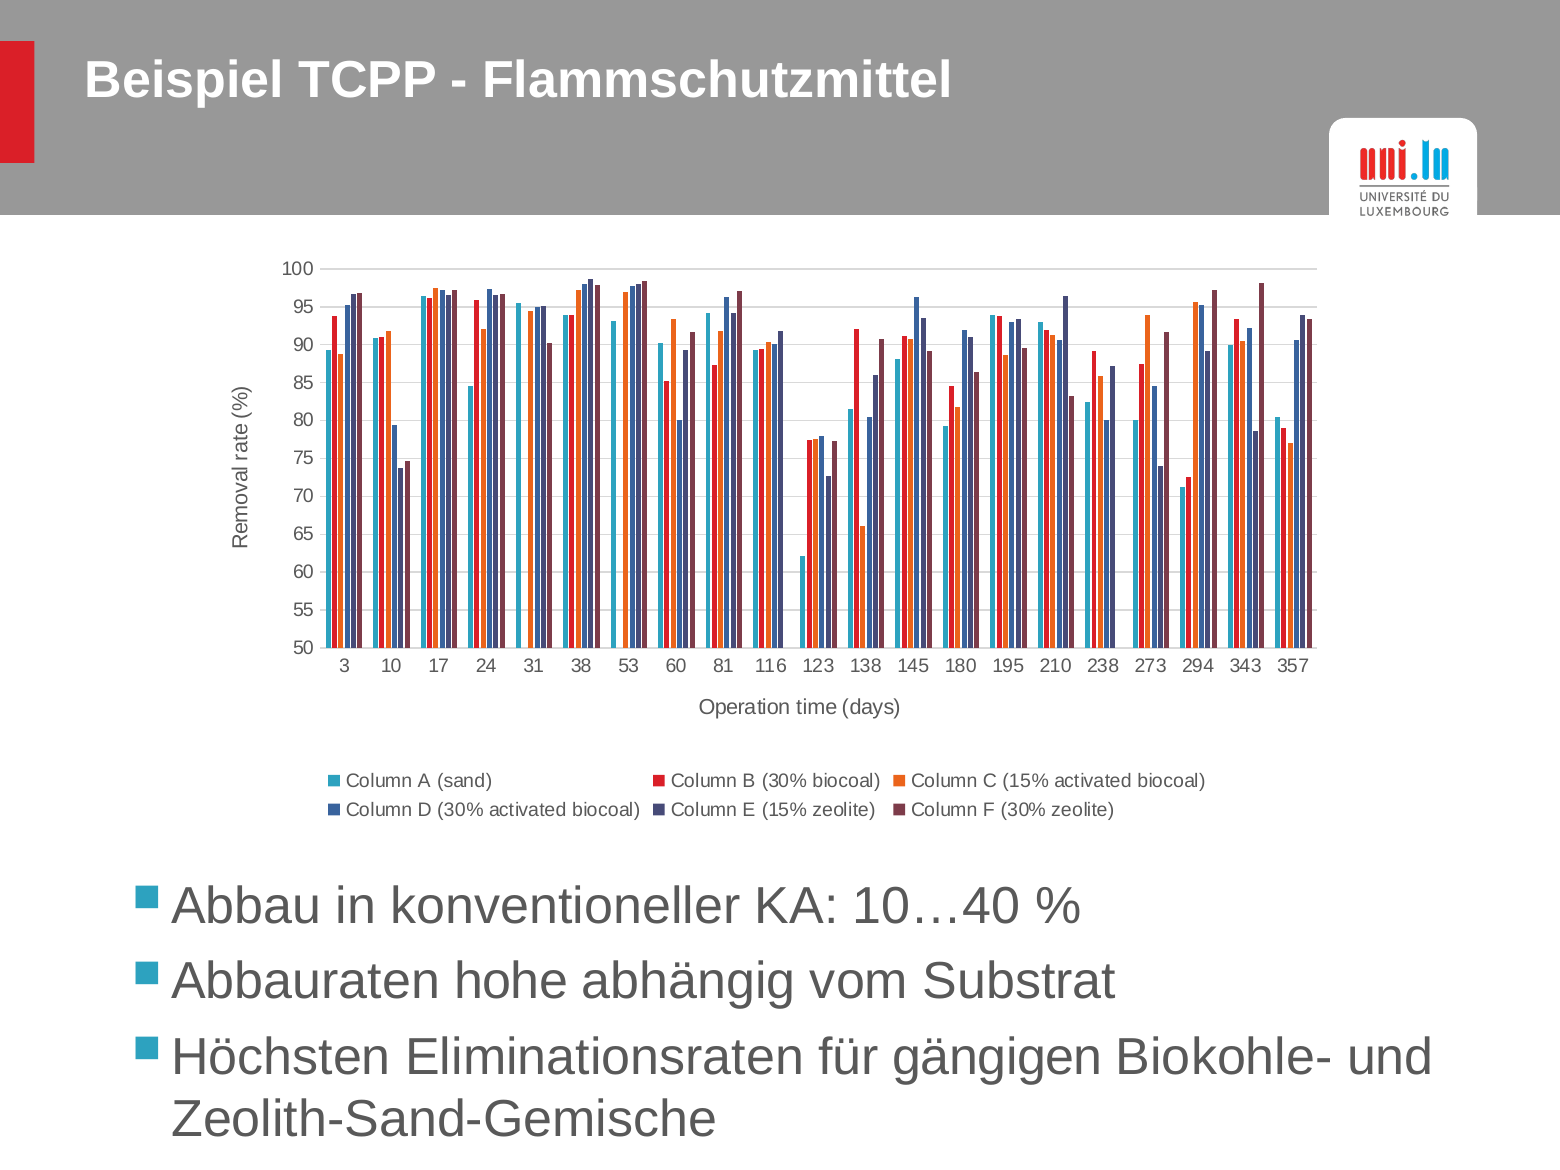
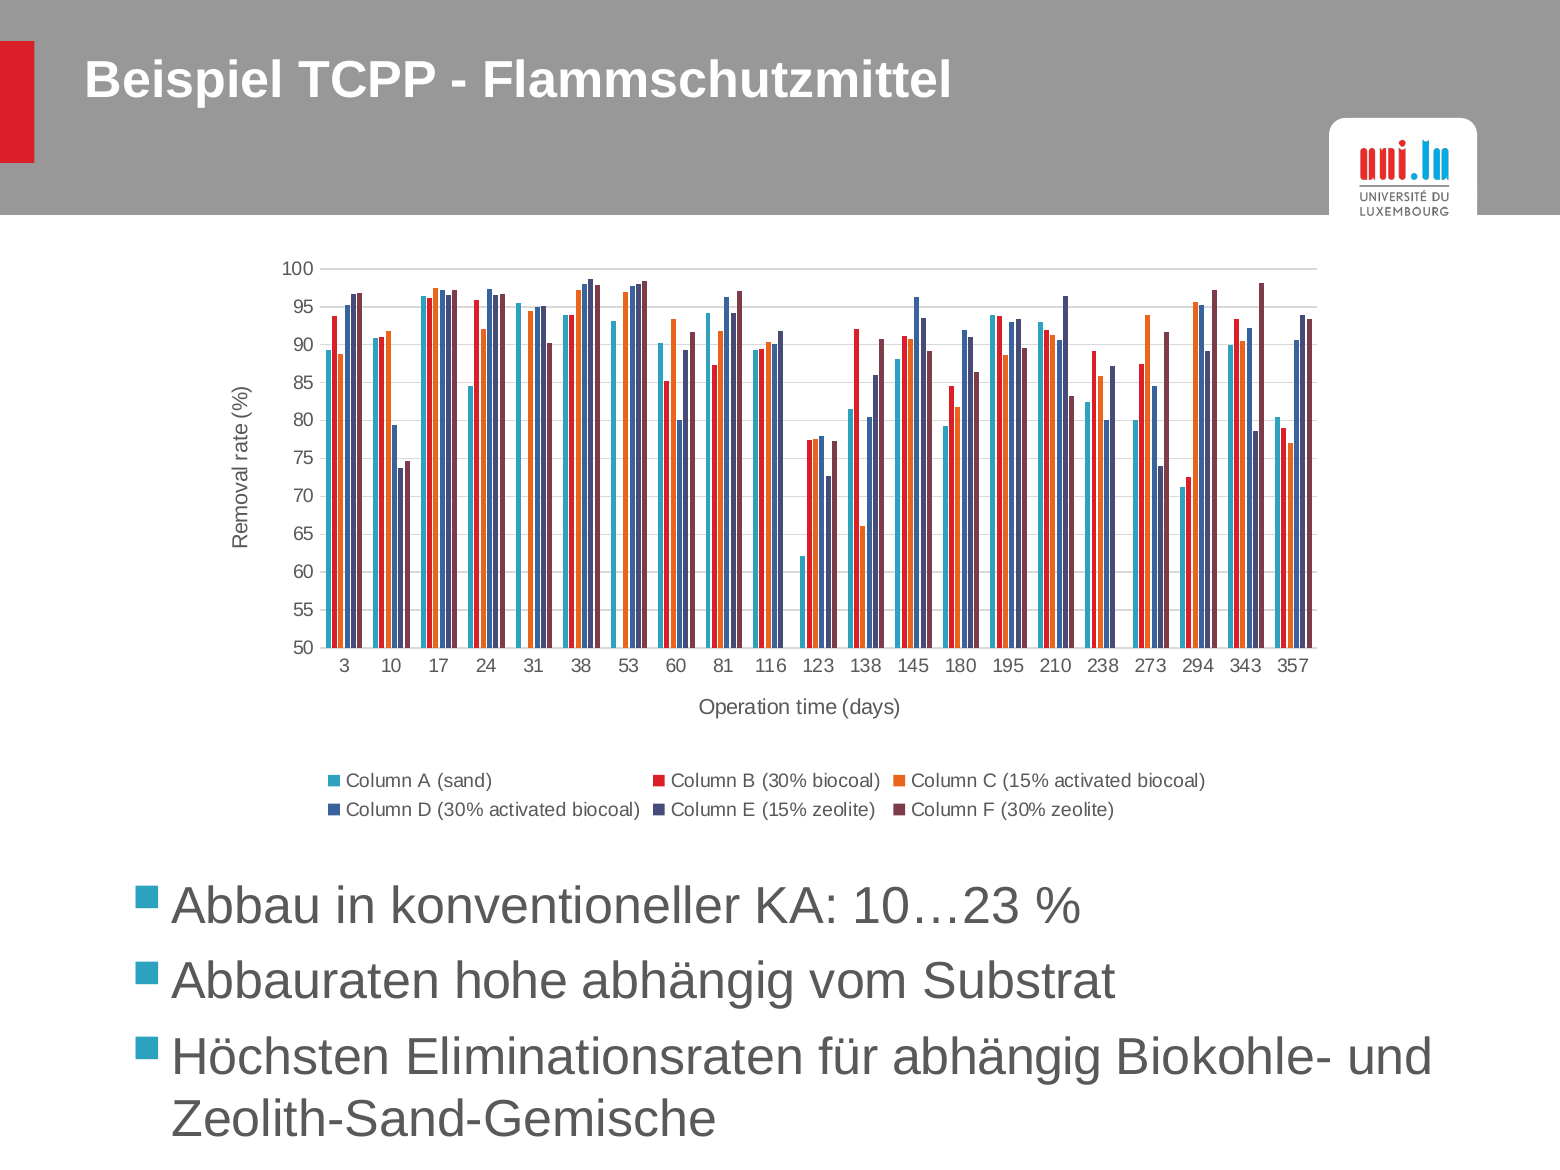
10…40: 10…40 -> 10…23 (937, 906)
für gängigen: gängigen -> abhängig (998, 1057)
